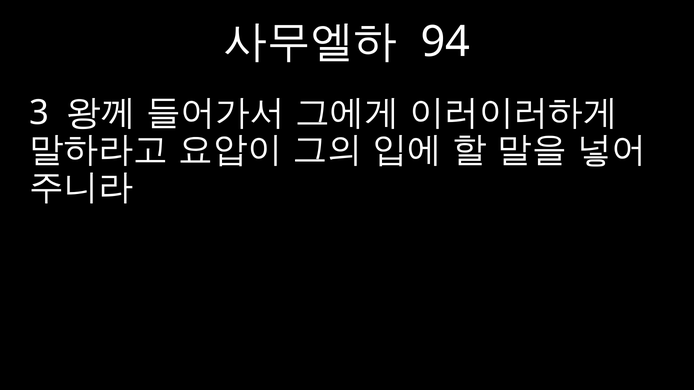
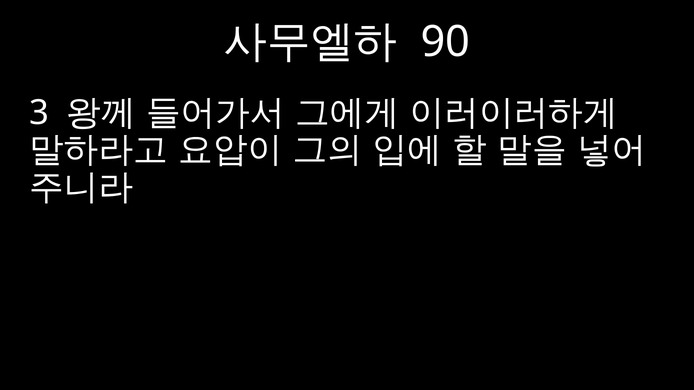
94: 94 -> 90 (445, 42)
